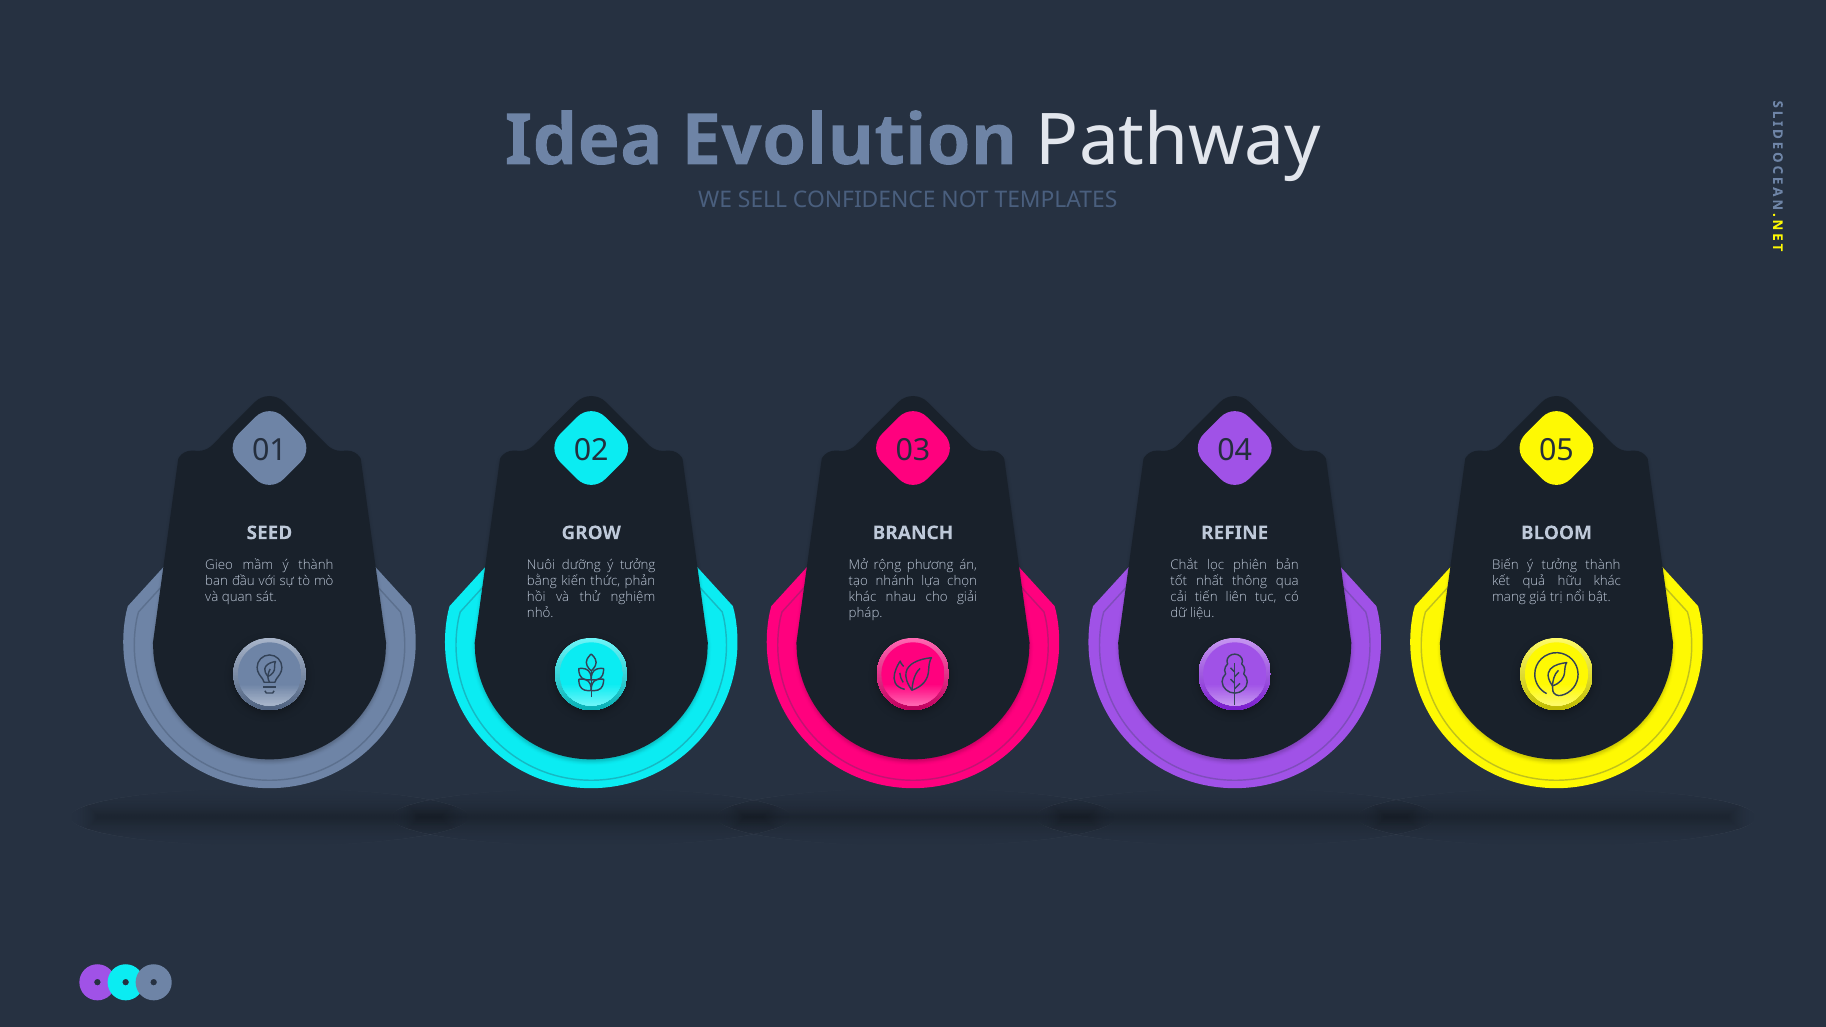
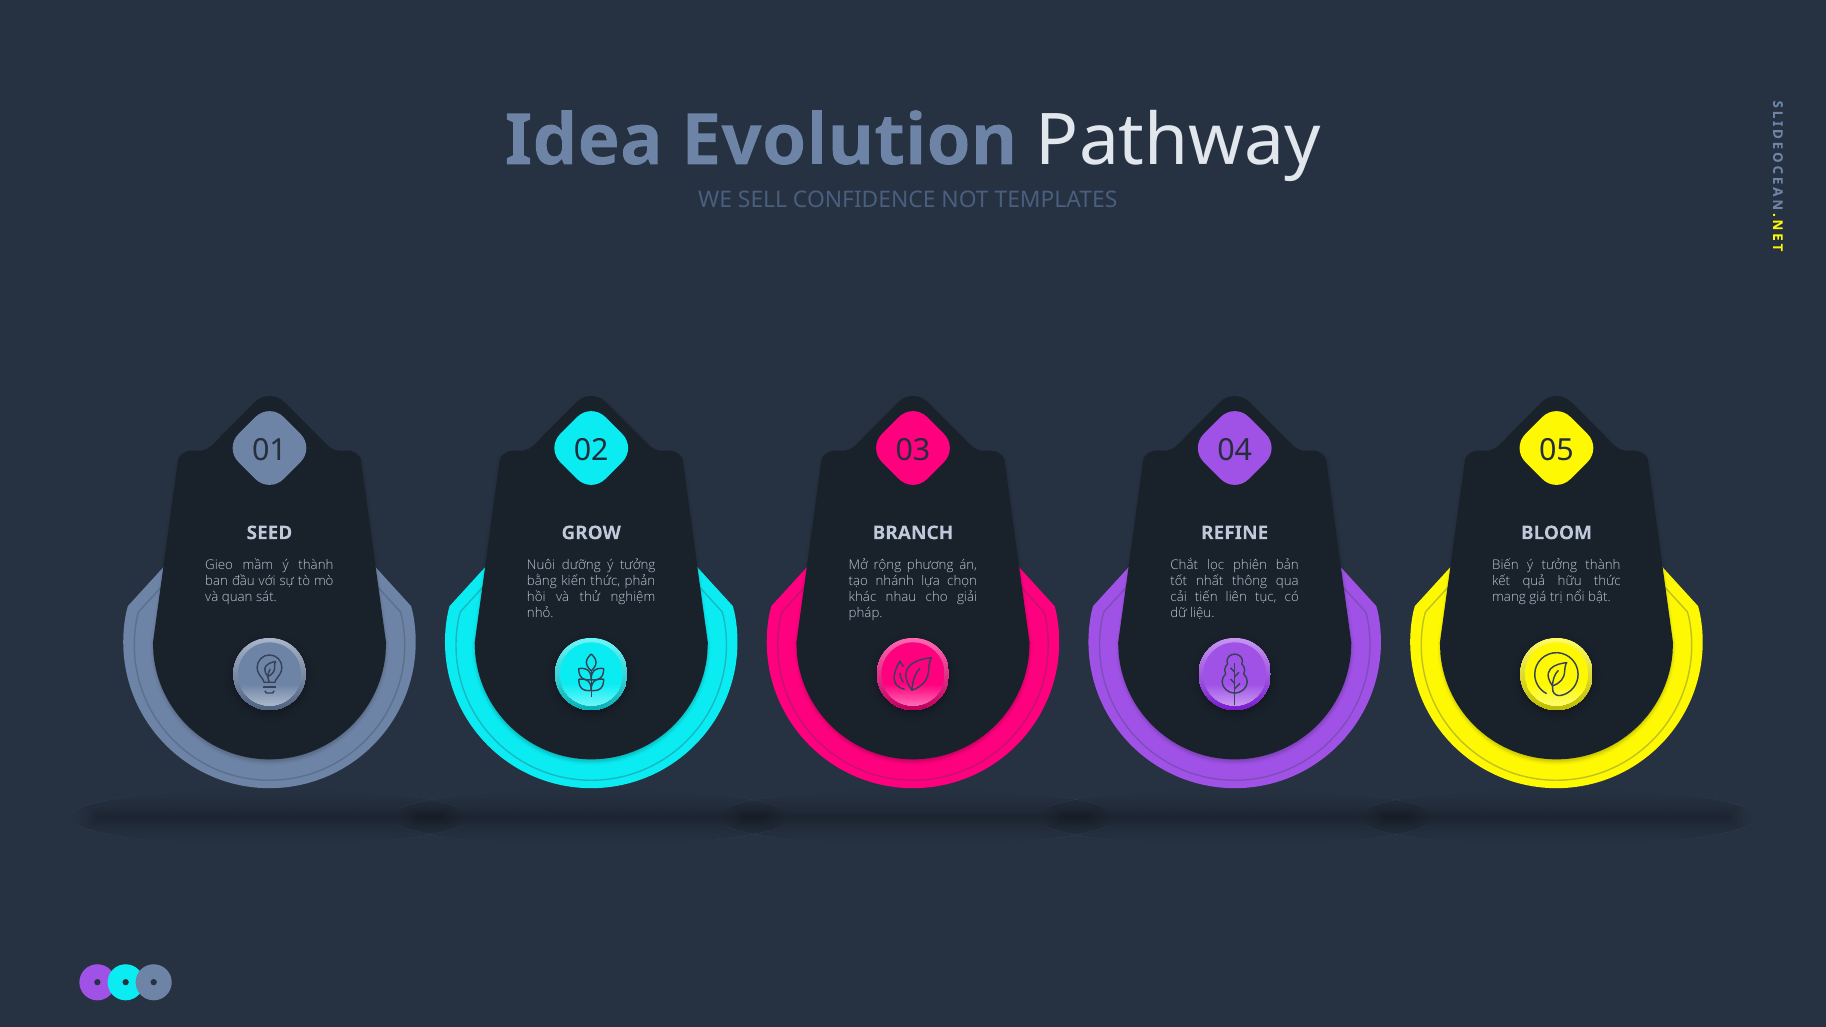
hữu khác: khác -> thức (1607, 581)
